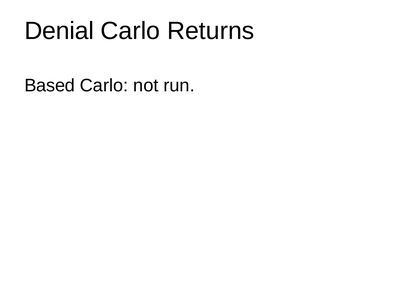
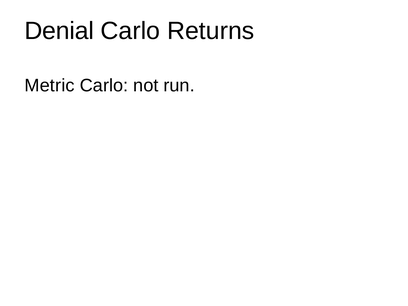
Based: Based -> Metric (50, 86)
